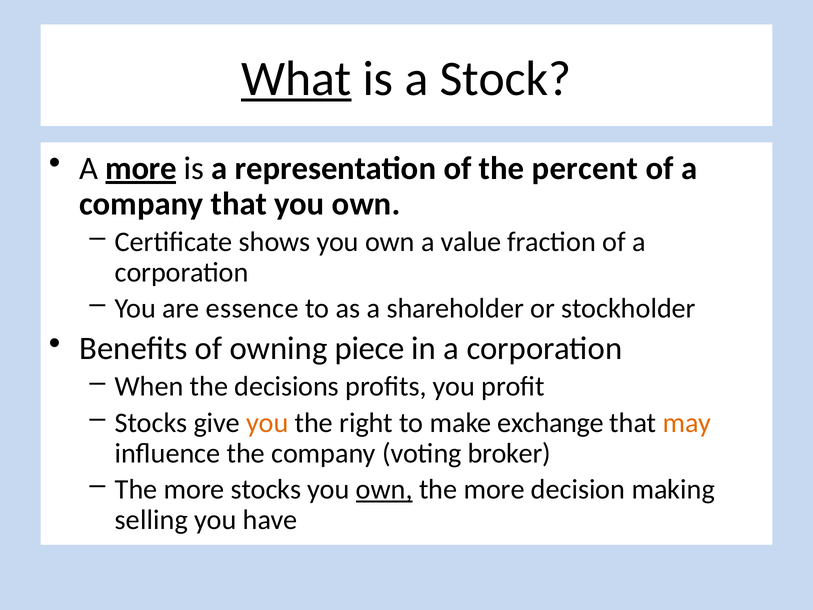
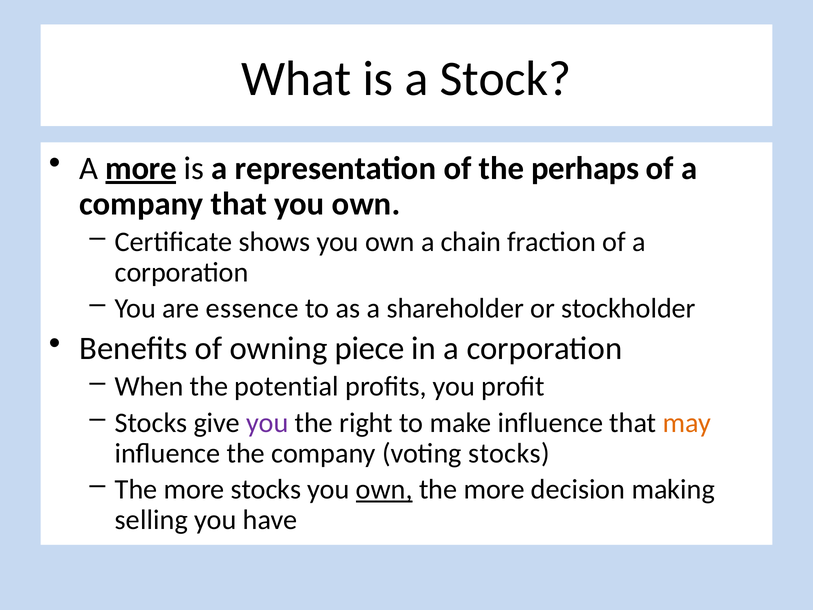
What underline: present -> none (296, 79)
percent: percent -> perhaps (585, 168)
value: value -> chain (471, 242)
decisions: decisions -> potential (287, 386)
you colour: orange -> purple (267, 423)
make exchange: exchange -> influence (550, 423)
voting broker: broker -> stocks (509, 453)
